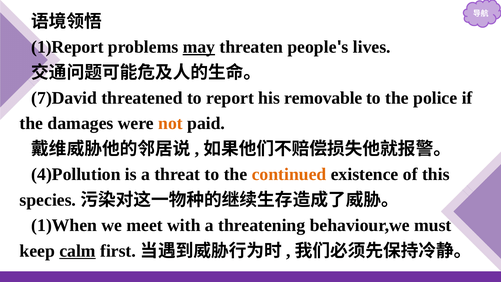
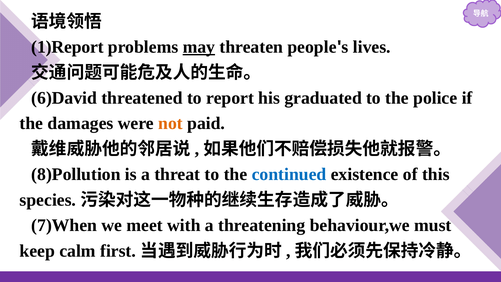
7)David: 7)David -> 6)David (64, 98)
removable: removable -> graduated (323, 98)
4)Pollution: 4)Pollution -> 8)Pollution (76, 174)
continued colour: orange -> blue (289, 174)
1)When: 1)When -> 7)When (64, 225)
calm underline: present -> none (78, 251)
